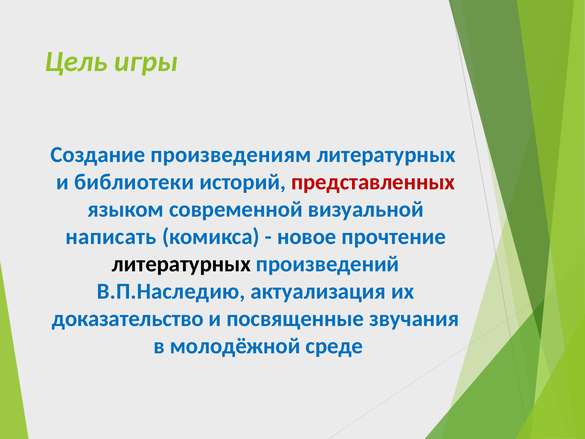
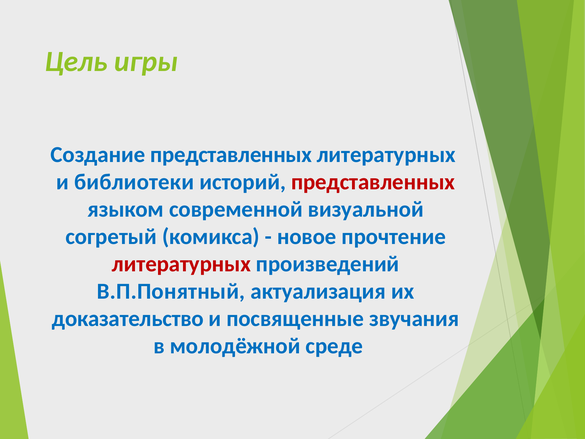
Создание произведениям: произведениям -> представленных (231, 155)
написать: написать -> согретый (111, 237)
литературных colour: black -> red (181, 264)
В.П.Наследию: В.П.Наследию -> В.П.Понятный (171, 291)
